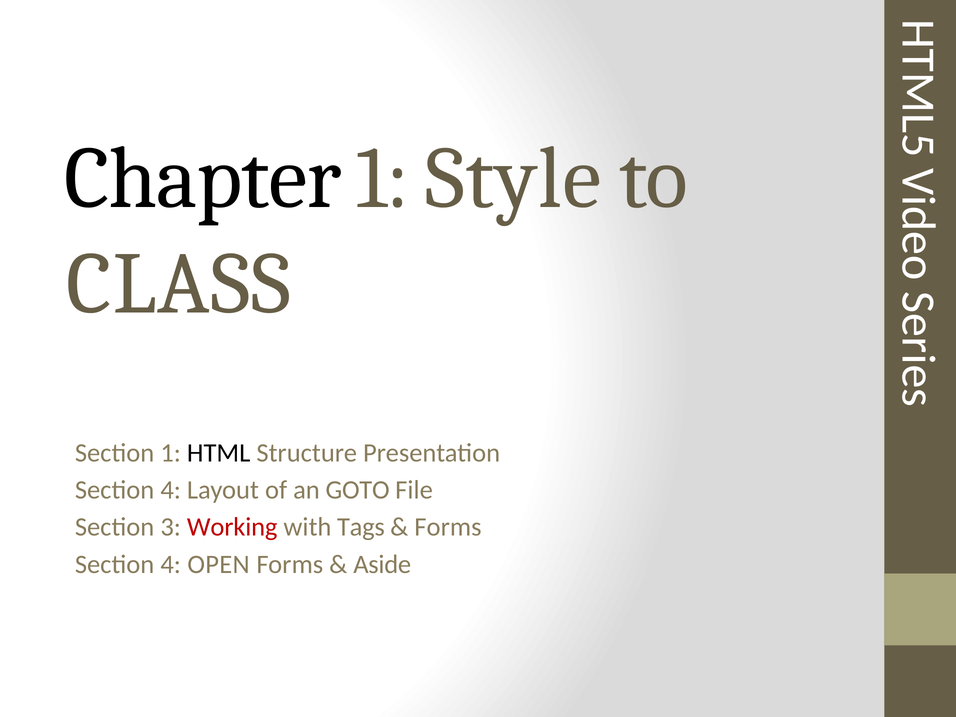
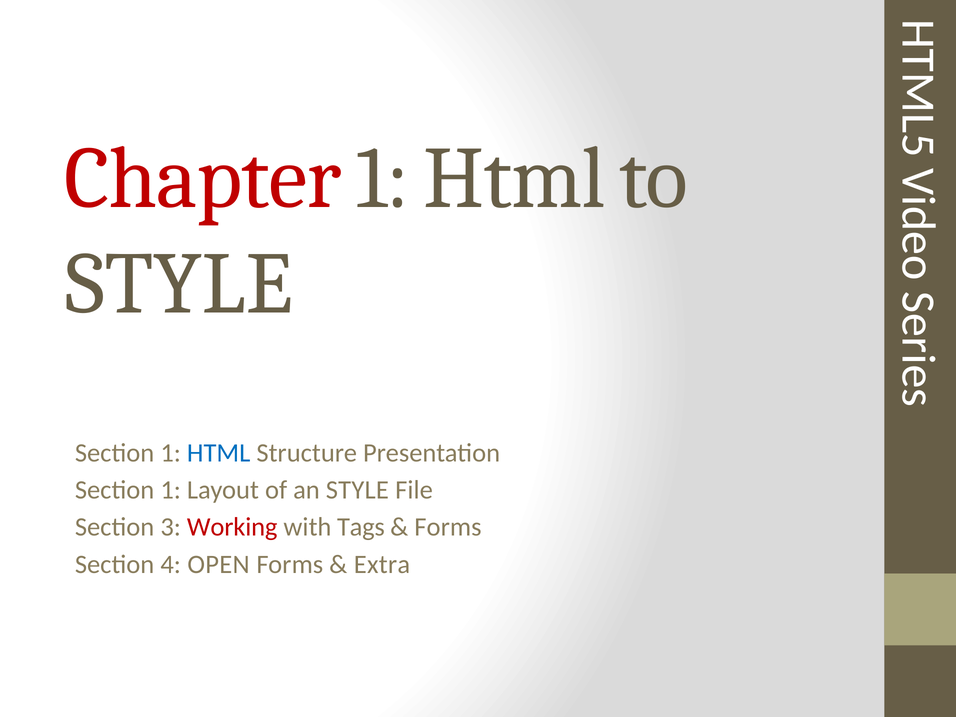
Chapter colour: black -> red (203, 178)
Style: Style -> Html (514, 178)
CLASS: CLASS -> STYLE (179, 284)
HTML colour: black -> blue (219, 453)
4: 4 -> 1 (171, 490)
an GOTO: GOTO -> STYLE (357, 490)
Aside: Aside -> Extra (382, 564)
